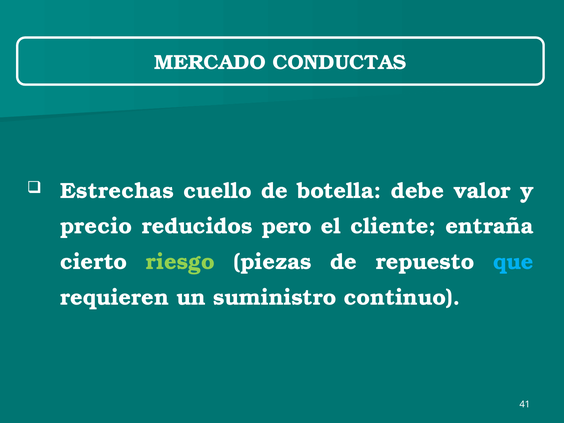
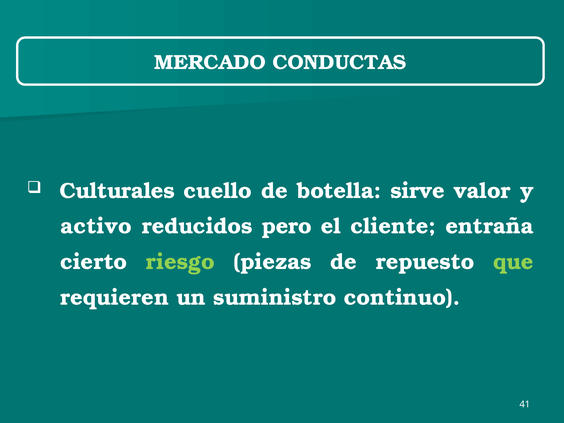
Estrechas: Estrechas -> Culturales (117, 191)
debe: debe -> sirve (418, 191)
precio: precio -> activo (96, 226)
que colour: light blue -> light green (513, 262)
